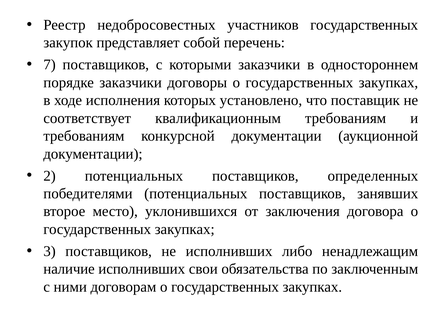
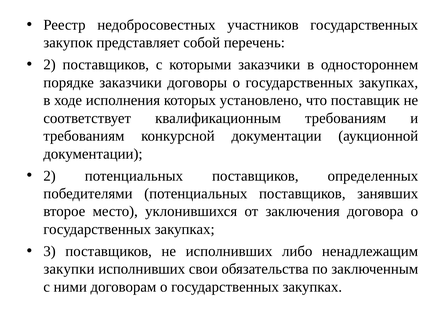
7: 7 -> 2 (50, 65)
наличие: наличие -> закупки (69, 269)
